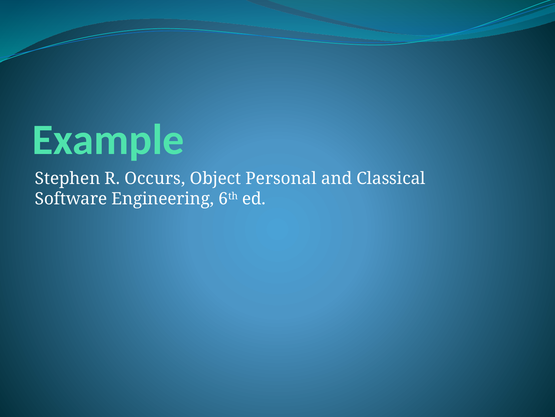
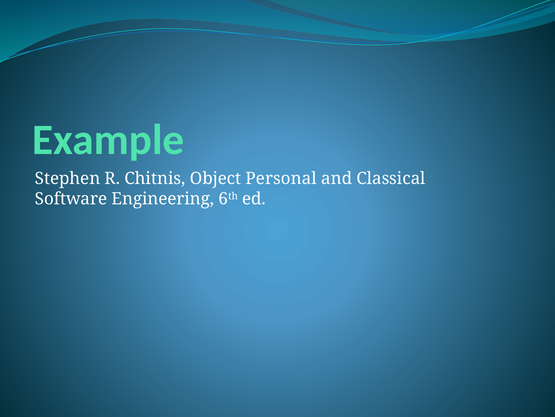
Occurs: Occurs -> Chitnis (155, 178)
